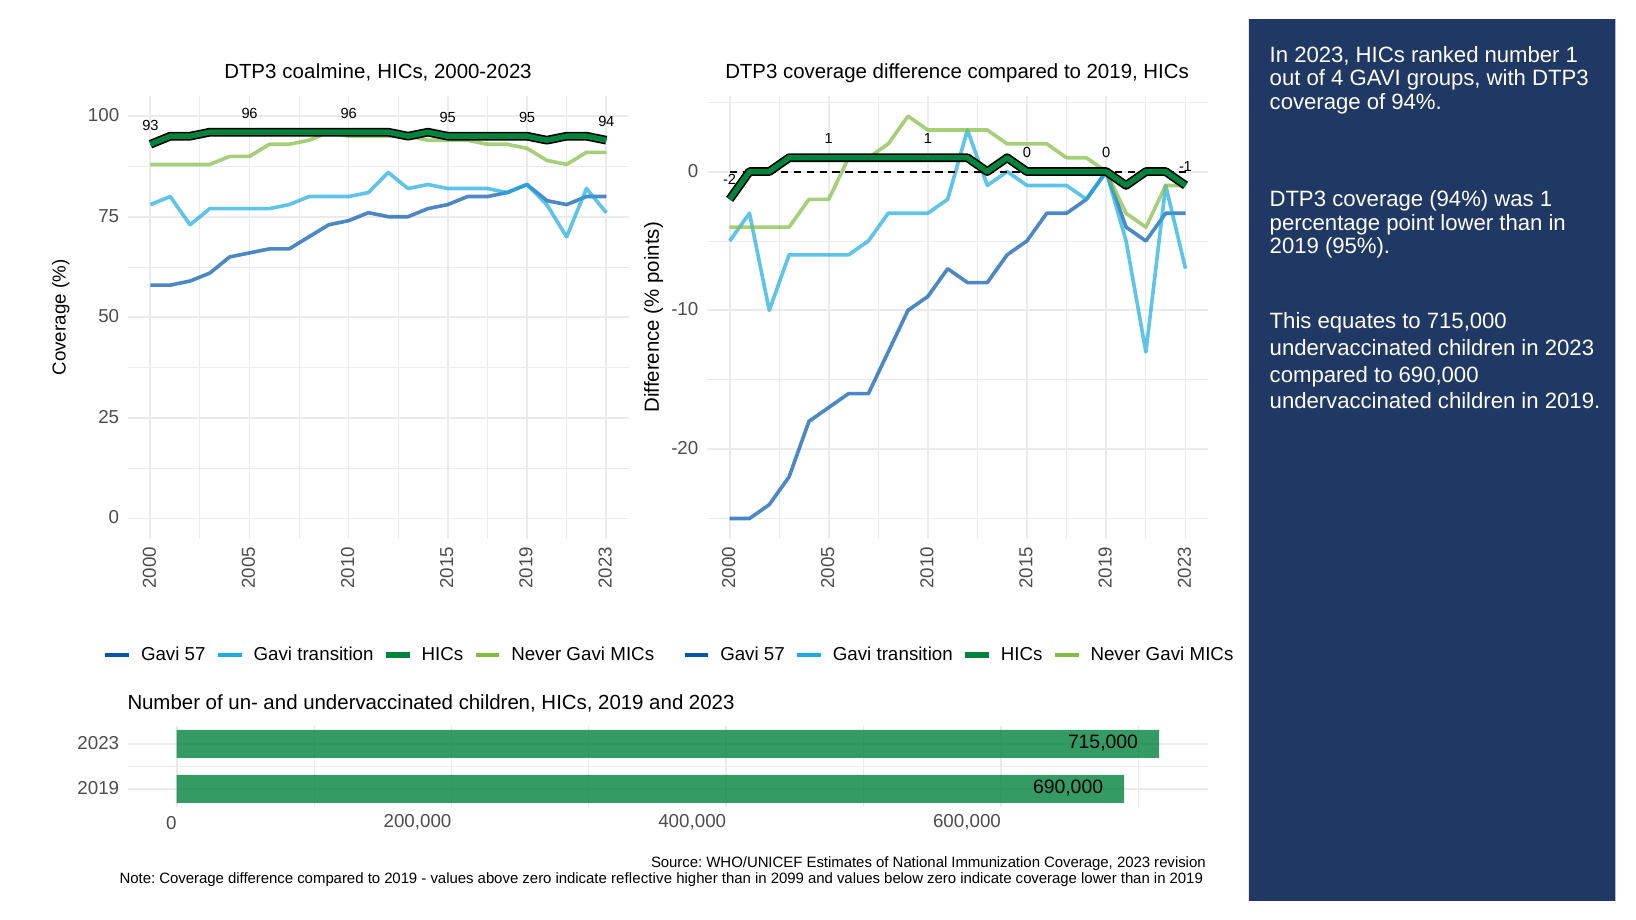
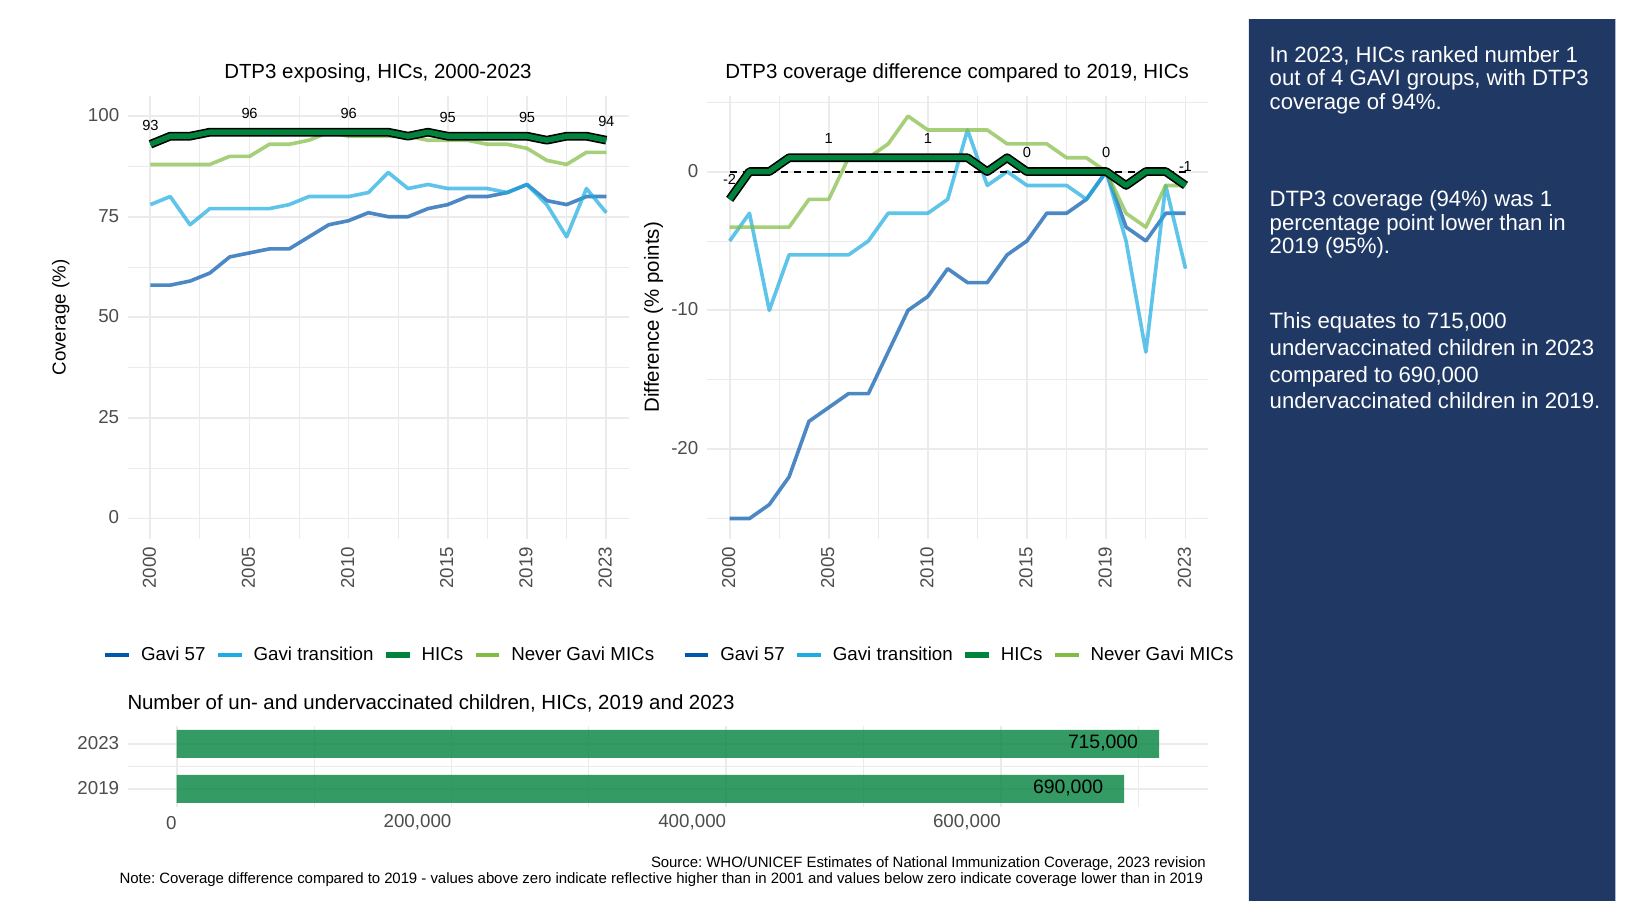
coalmine: coalmine -> exposing (327, 72)
2099: 2099 -> 2001 (787, 879)
